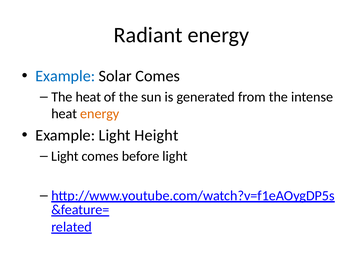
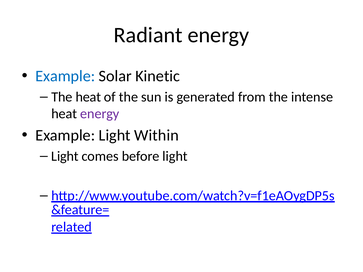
Solar Comes: Comes -> Kinetic (158, 76)
energy colour: orange -> purple (100, 114)
Height: Height -> Within (157, 135)
